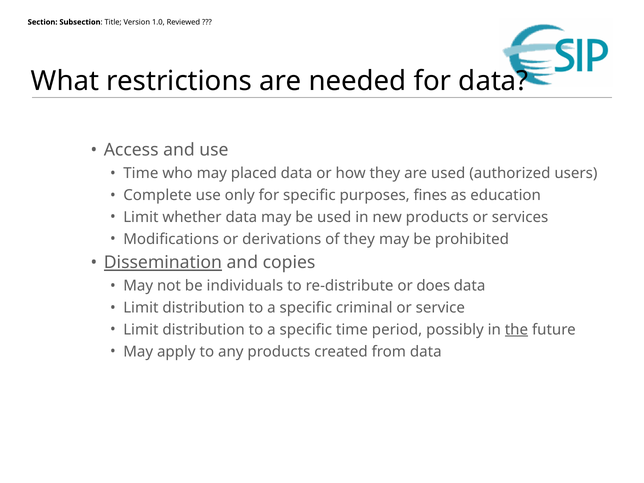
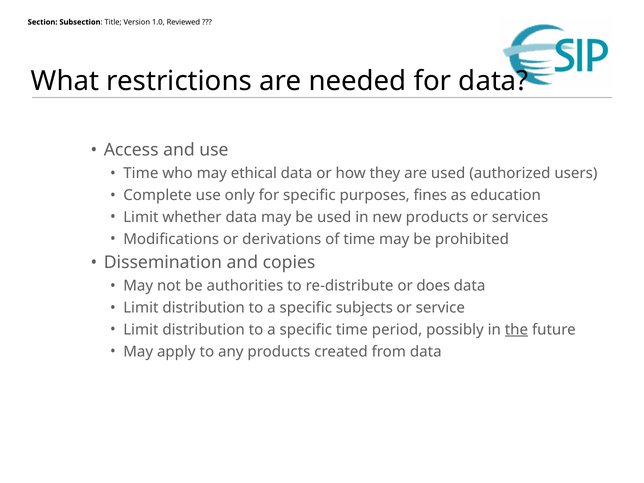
placed: placed -> ethical (254, 173)
of they: they -> time (359, 239)
Dissemination underline: present -> none (163, 263)
individuals: individuals -> authorities (245, 286)
criminal: criminal -> subjects (364, 308)
